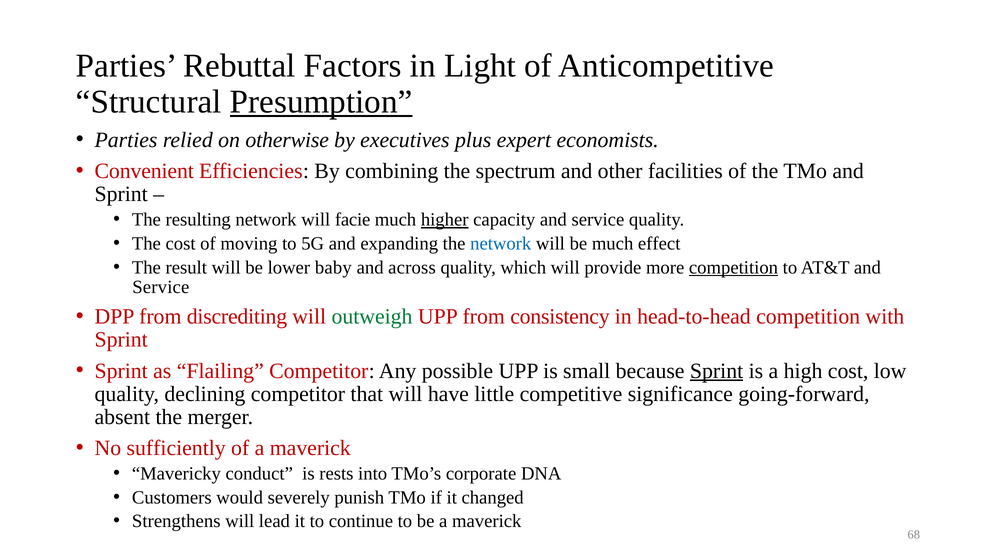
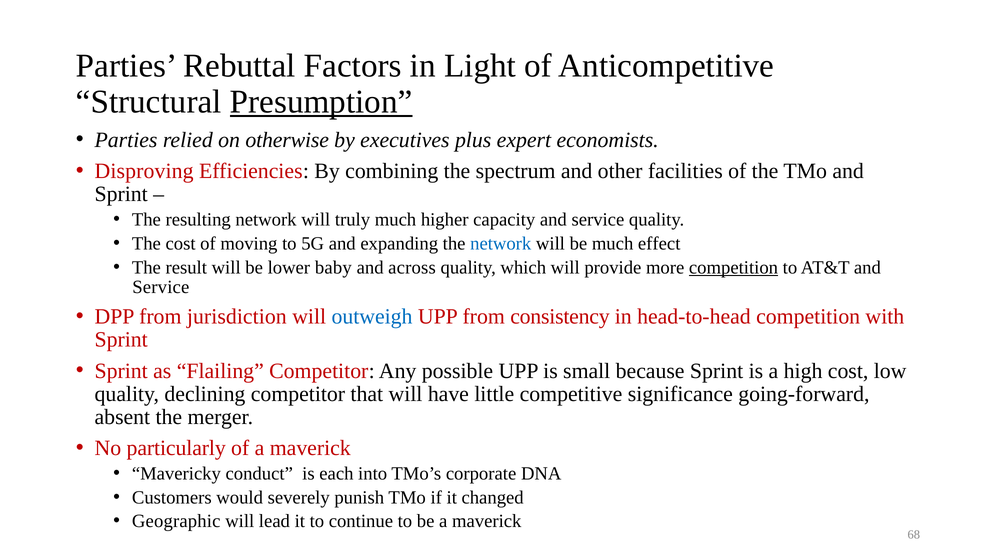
Convenient: Convenient -> Disproving (144, 171)
facie: facie -> truly (353, 220)
higher underline: present -> none (445, 220)
discrediting: discrediting -> jurisdiction (237, 317)
outweigh colour: green -> blue (372, 317)
Sprint underline: present -> none (717, 371)
sufficiently: sufficiently -> particularly (176, 448)
rests: rests -> each (336, 474)
Strengthens: Strengthens -> Geographic (176, 522)
